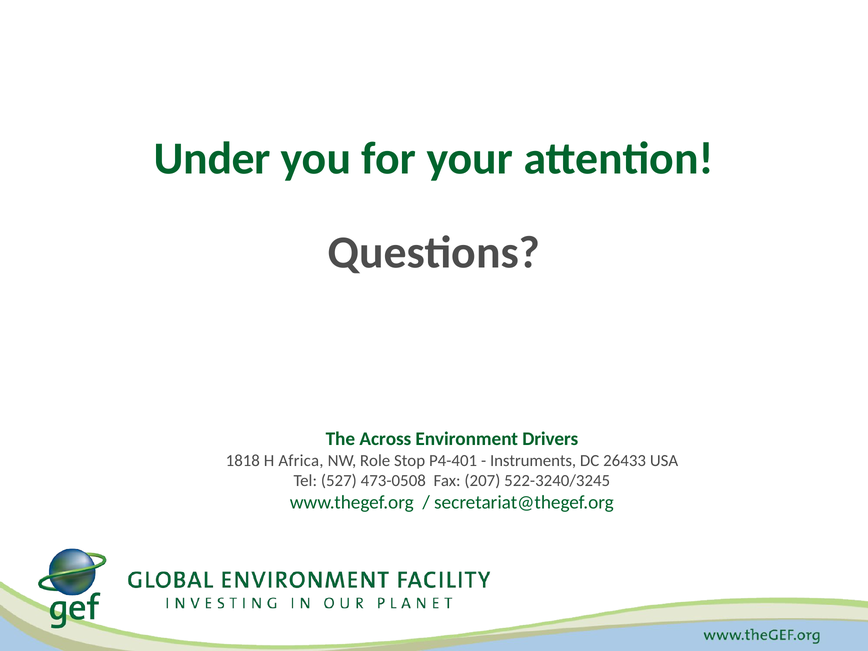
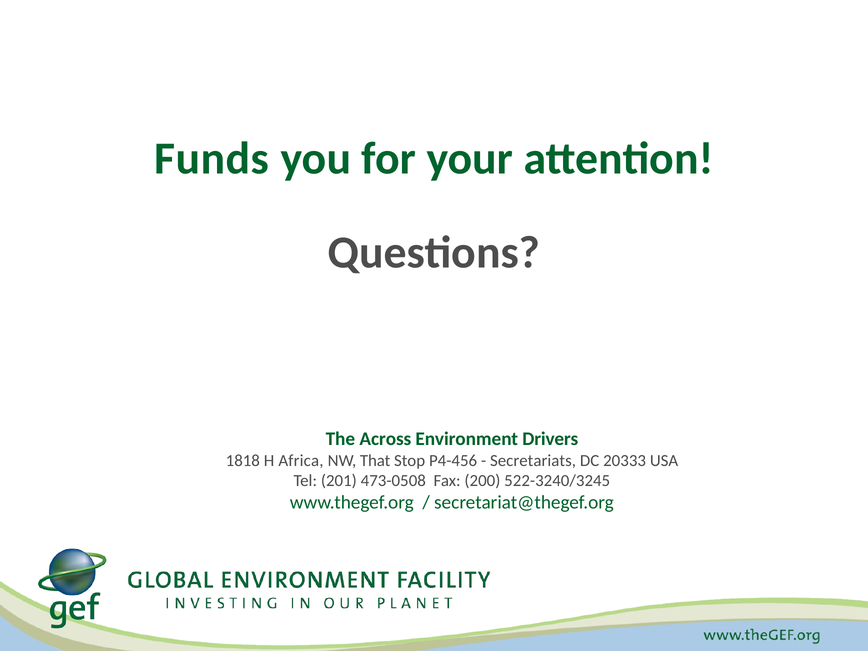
Under: Under -> Funds (212, 159)
Role: Role -> That (375, 460)
P4-401: P4-401 -> P4-456 (453, 460)
Instruments: Instruments -> Secretariats (533, 460)
26433: 26433 -> 20333 (625, 460)
527: 527 -> 201 (339, 481)
207: 207 -> 200 (482, 481)
